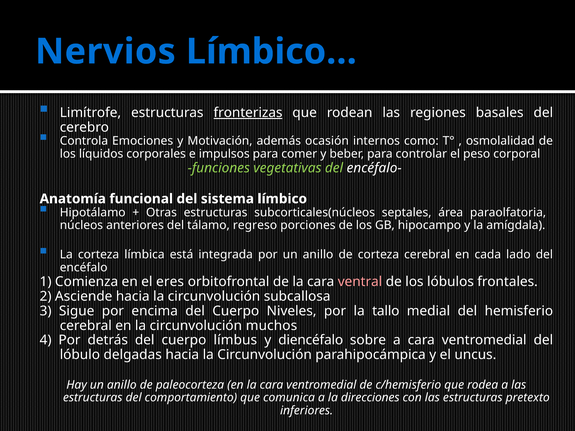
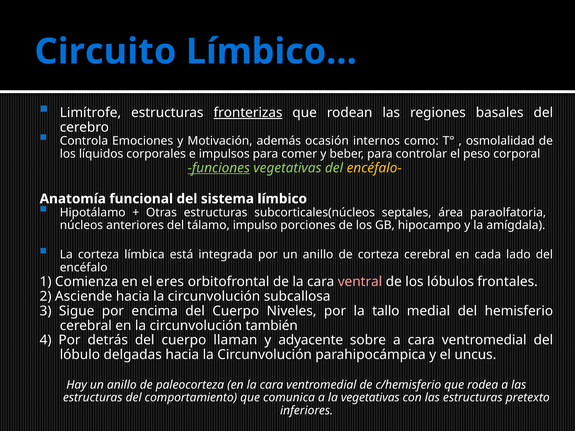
Nervios: Nervios -> Circuito (105, 52)
funciones underline: none -> present (219, 168)
encéfalo- colour: white -> yellow (374, 168)
regreso: regreso -> impulso (255, 225)
muchos: muchos -> también (272, 326)
límbus: límbus -> llaman (235, 340)
diencéfalo: diencéfalo -> adyacente (311, 340)
la direcciones: direcciones -> vegetativas (370, 398)
